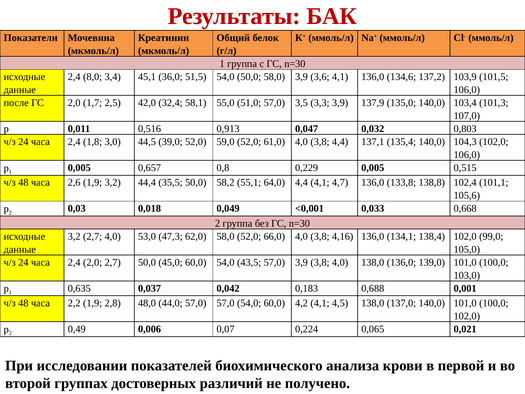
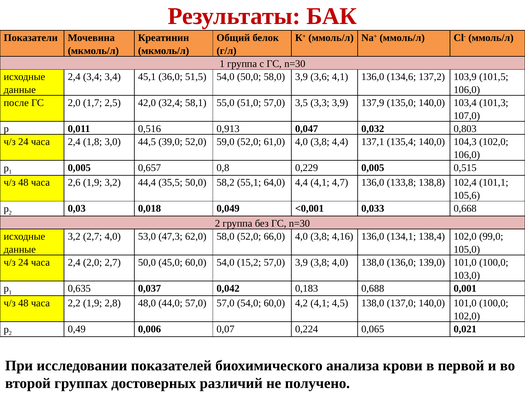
2,4 8,0: 8,0 -> 3,4 (93, 77)
43,5: 43,5 -> 15,2 (249, 262)
